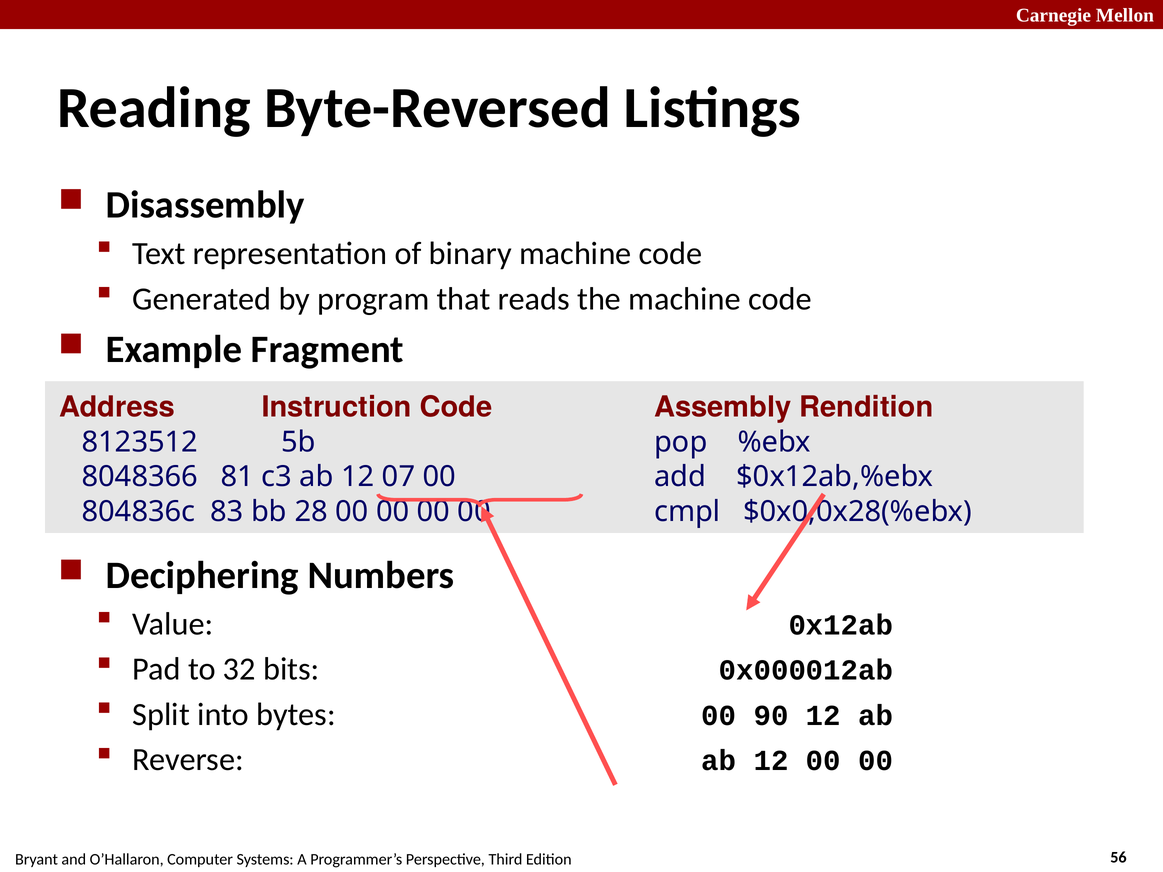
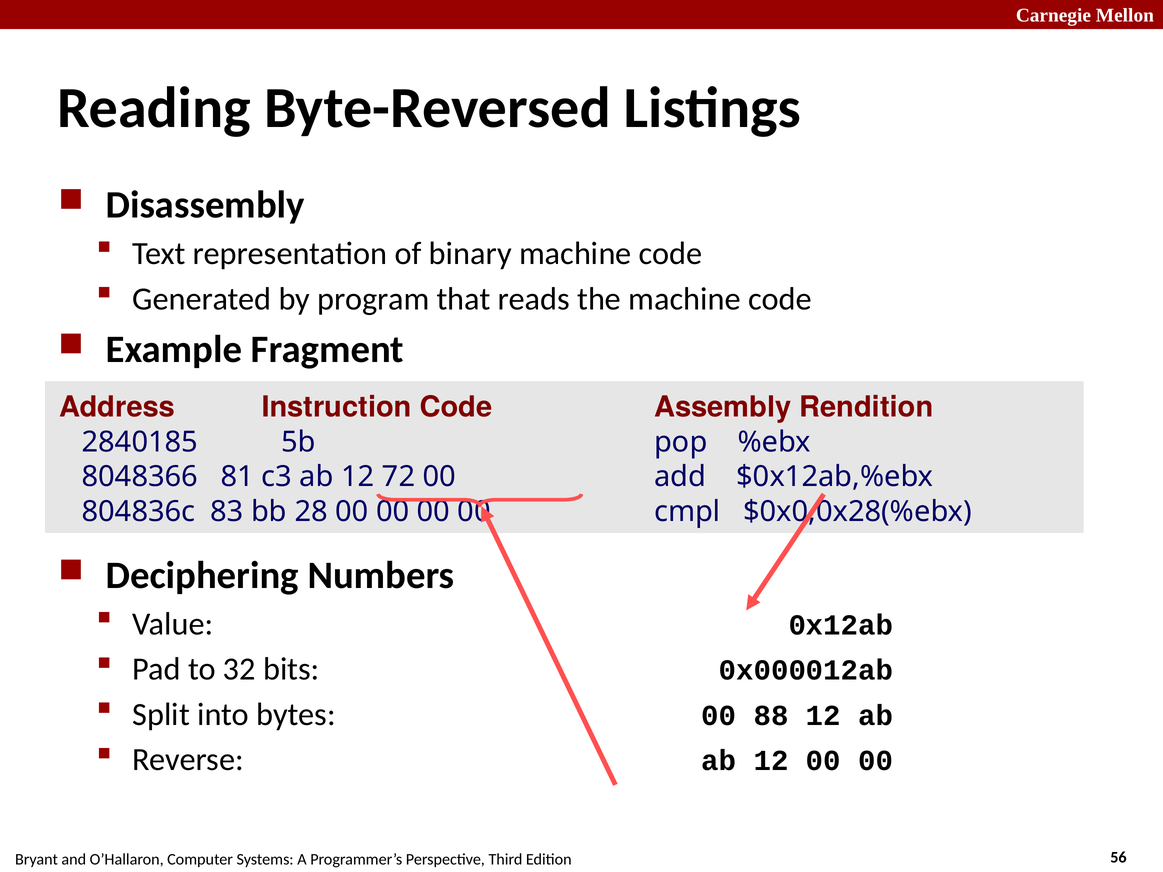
8123512: 8123512 -> 2840185 (140, 442)
07: 07 -> 72 (399, 477)
90: 90 -> 88 (771, 716)
